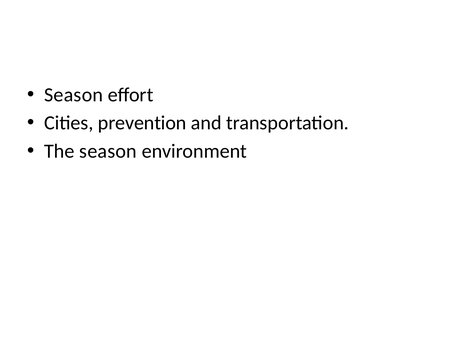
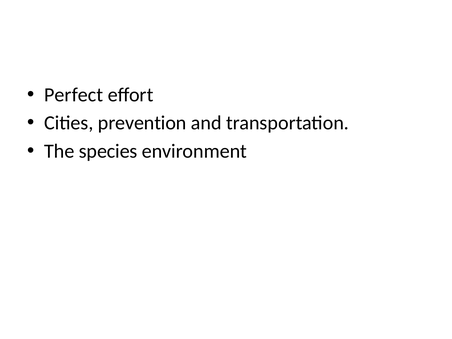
Season: Season -> Perfect (74, 95)
The season: season -> species (108, 151)
